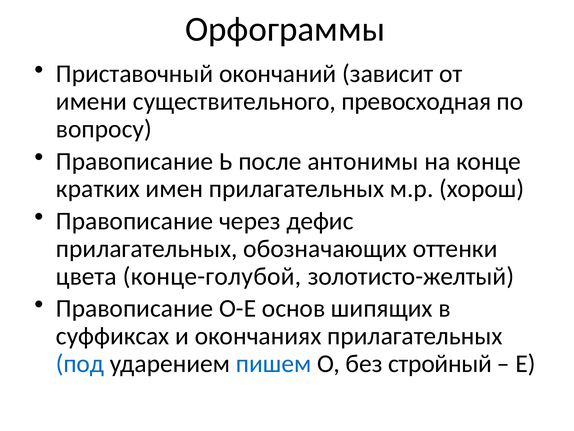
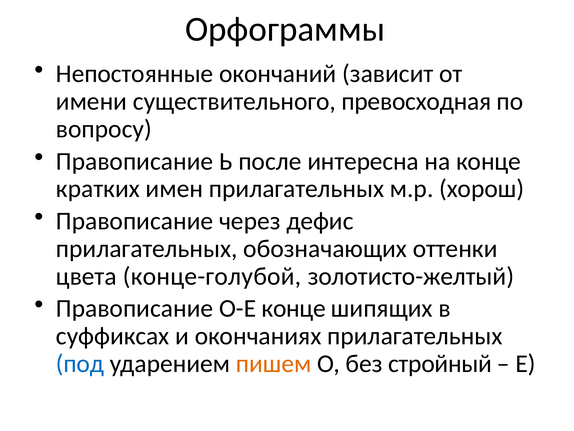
Приставочный: Приставочный -> Непостоянные (135, 74)
антонимы: антонимы -> интересна (363, 161)
О-Е основ: основ -> конце (294, 308)
пишем colour: blue -> orange (274, 363)
